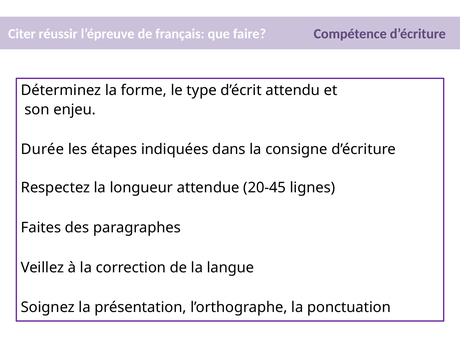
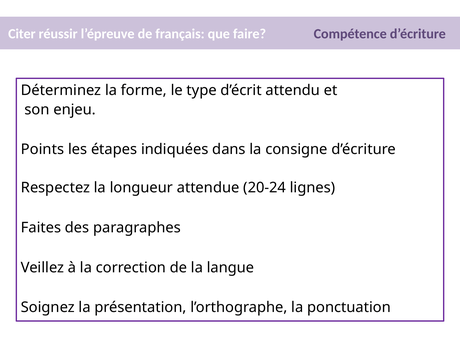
Durée: Durée -> Points (43, 149)
20-45: 20-45 -> 20-24 (265, 188)
